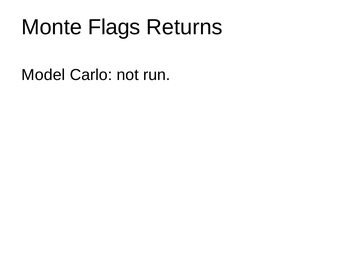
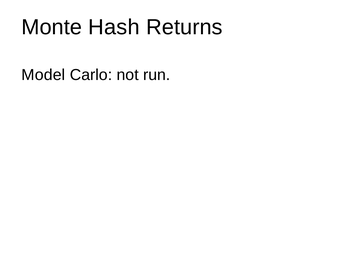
Flags: Flags -> Hash (114, 27)
